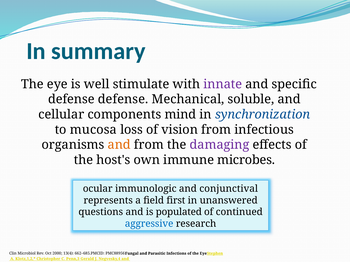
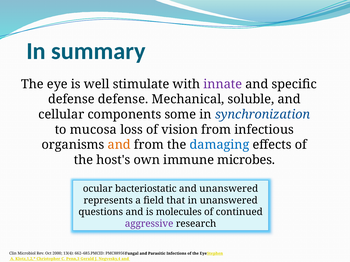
mind: mind -> some (180, 115)
damaging colour: purple -> blue (220, 145)
immunologic: immunologic -> bacteriostatic (146, 189)
and conjunctival: conjunctival -> unanswered (229, 189)
first: first -> that (176, 201)
populated: populated -> molecules (179, 212)
aggressive colour: blue -> purple (149, 224)
